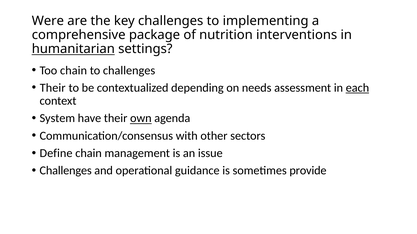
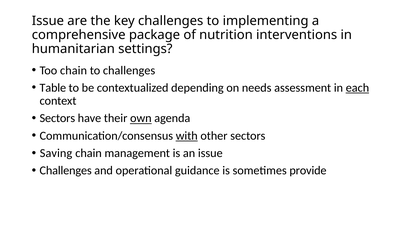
Were: Were -> Issue (48, 21)
humanitarian underline: present -> none (73, 49)
Their: Their -> Table (53, 88)
System: System -> Sectors (57, 119)
with underline: none -> present (187, 136)
Define: Define -> Saving (56, 154)
